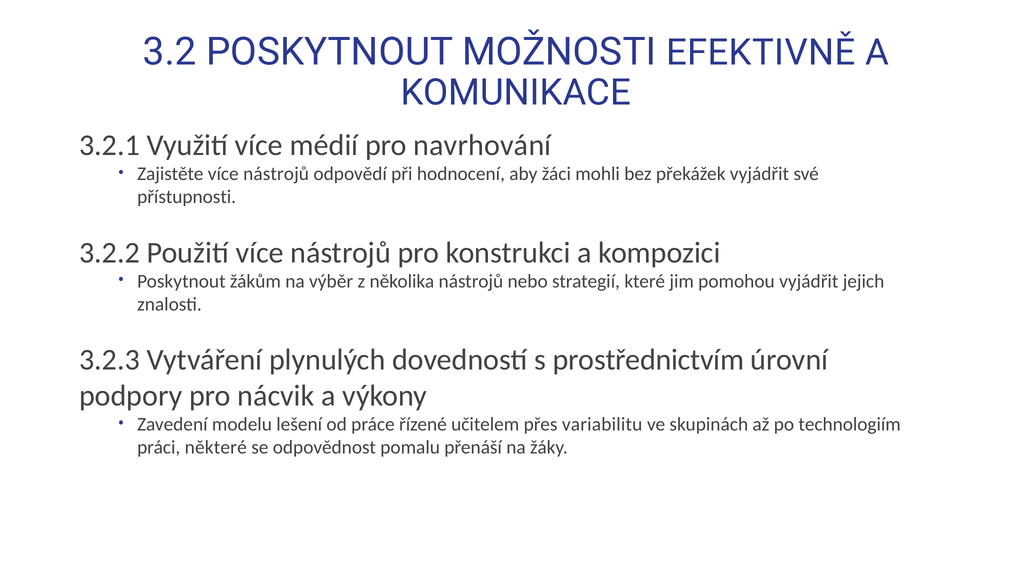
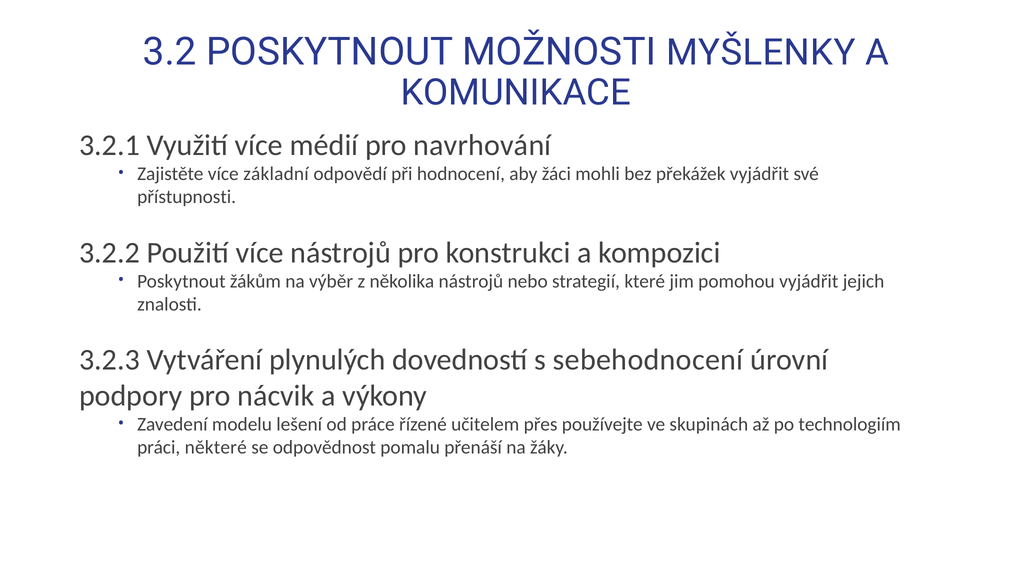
EFEKTIVNĚ: EFEKTIVNĚ -> MYŠLENKY (761, 53)
Zajistěte více nástrojů: nástrojů -> základní (276, 174)
prostřednictvím: prostřednictvím -> sebehodnocení (648, 360)
variabilitu: variabilitu -> používejte (602, 424)
